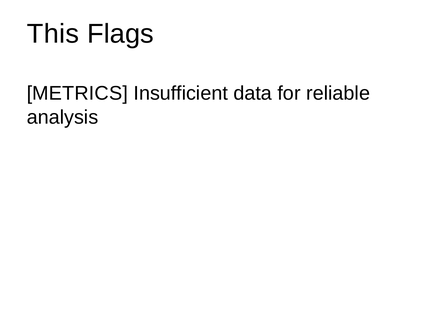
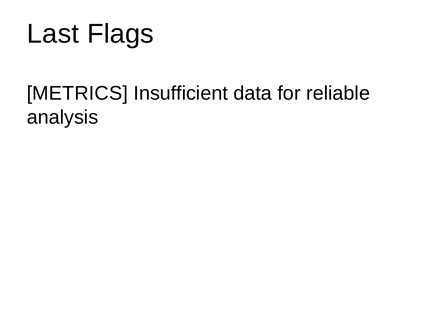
This: This -> Last (53, 34)
